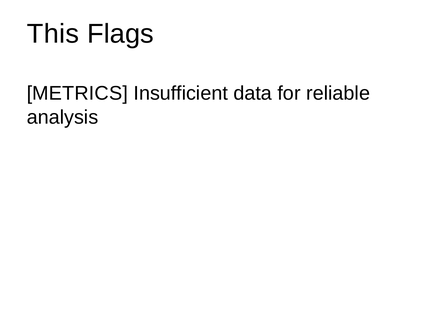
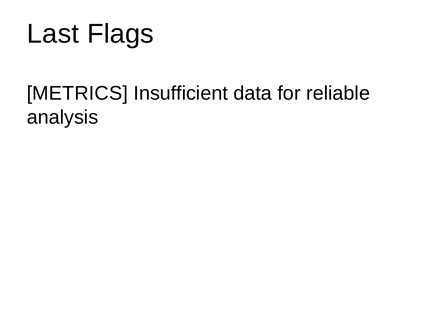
This: This -> Last (53, 34)
